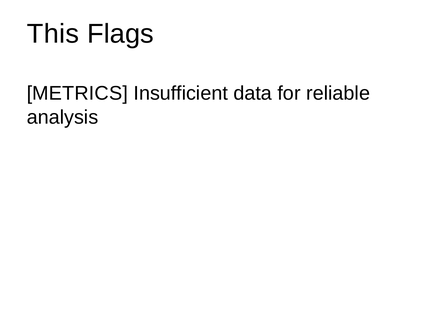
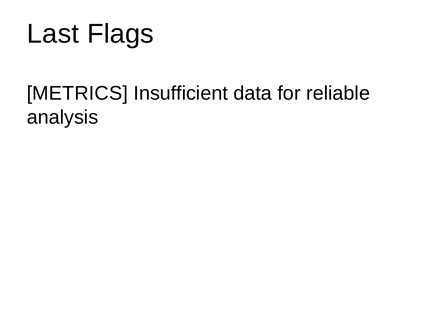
This: This -> Last (53, 34)
